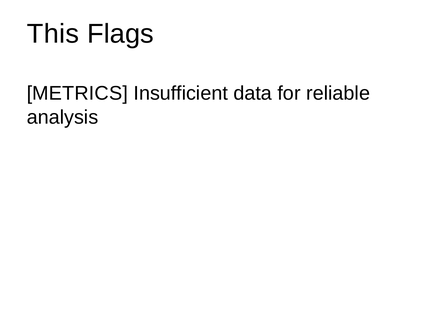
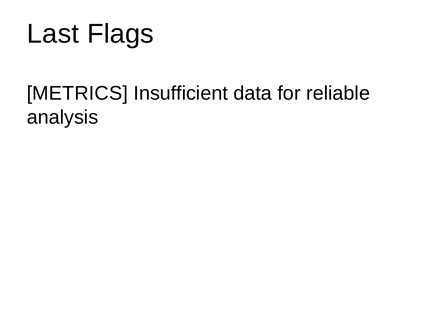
This: This -> Last (53, 34)
